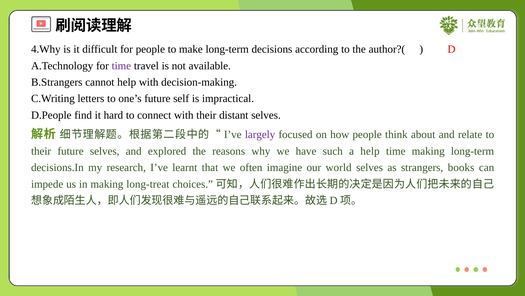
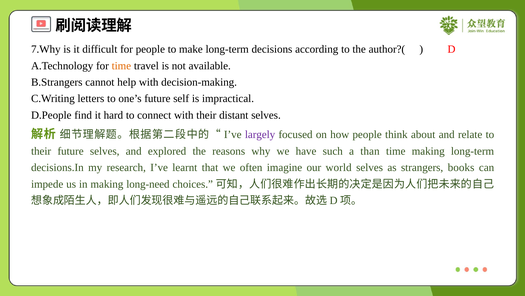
4.Why: 4.Why -> 7.Why (46, 49)
time colour: purple -> orange (121, 66)
a help: help -> than (370, 151)
long-treat: long-treat -> long-need (148, 184)
